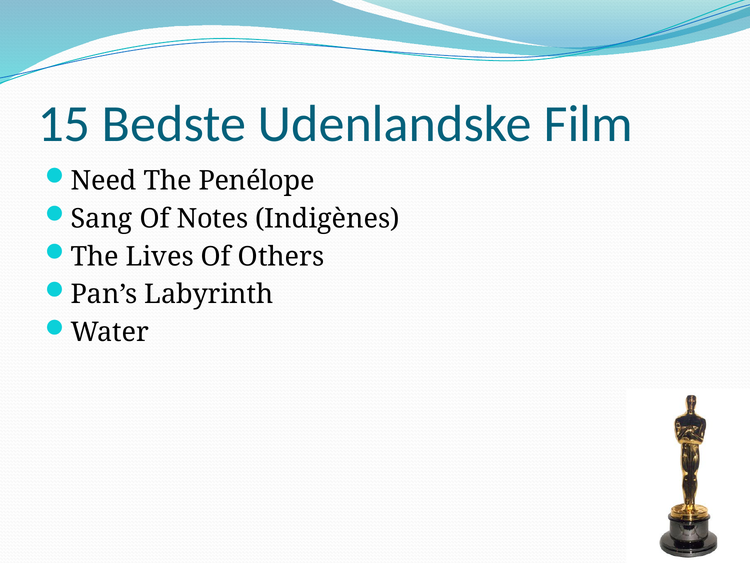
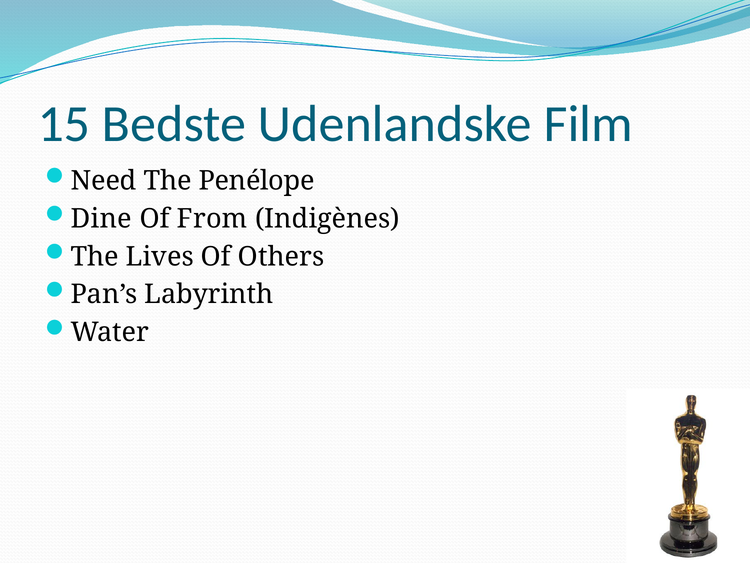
Sang: Sang -> Dine (101, 218)
Notes: Notes -> From (212, 218)
